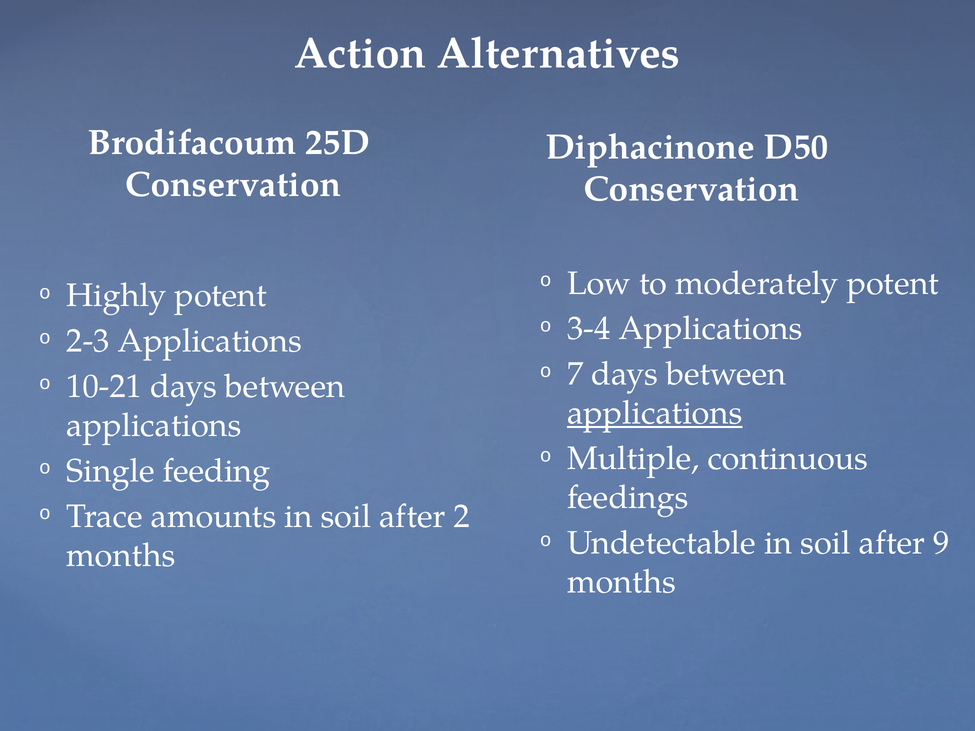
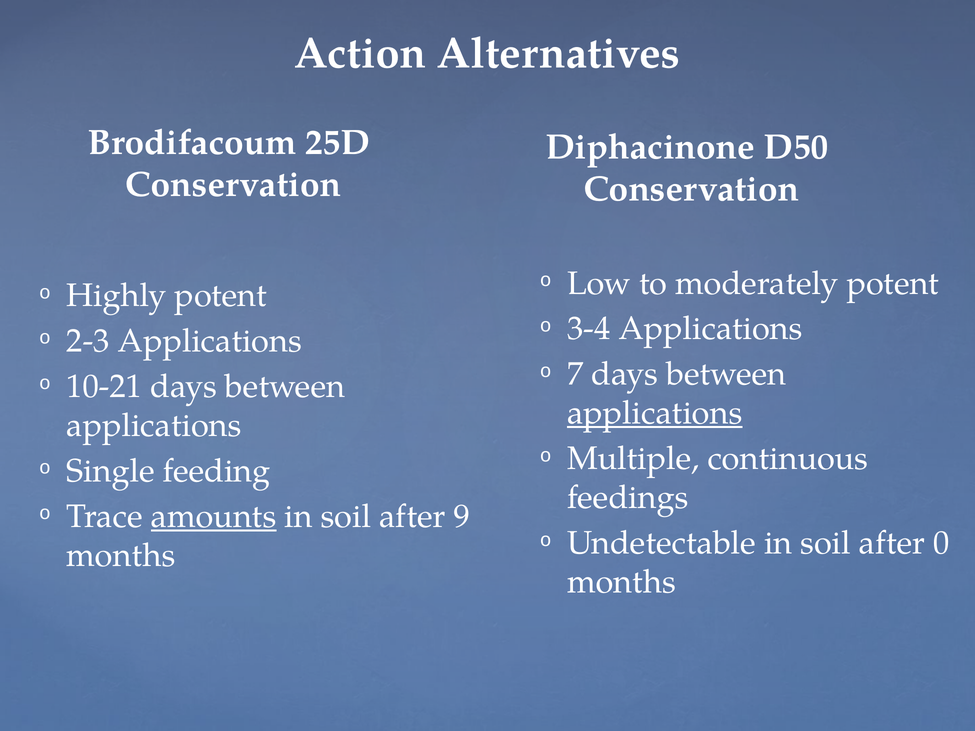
amounts underline: none -> present (214, 517)
2: 2 -> 9 (462, 517)
9: 9 -> 0 (941, 543)
